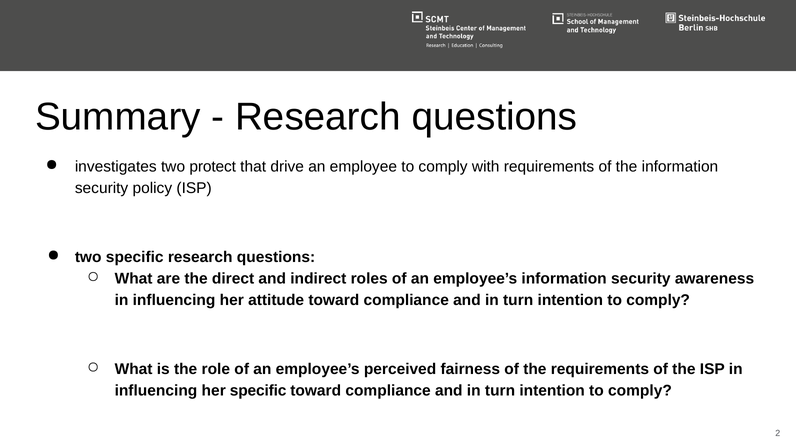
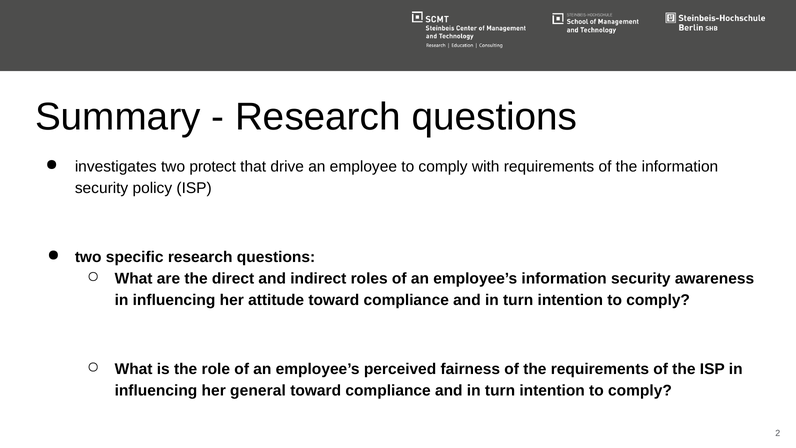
her specific: specific -> general (258, 390)
